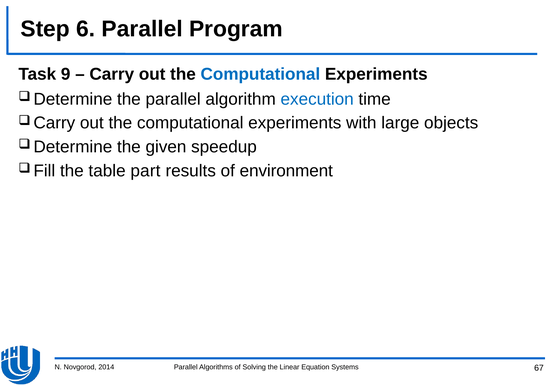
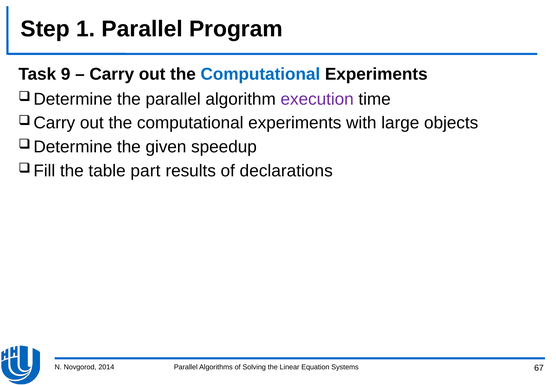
6: 6 -> 1 (86, 29)
execution colour: blue -> purple (317, 99)
environment: environment -> declarations (286, 171)
